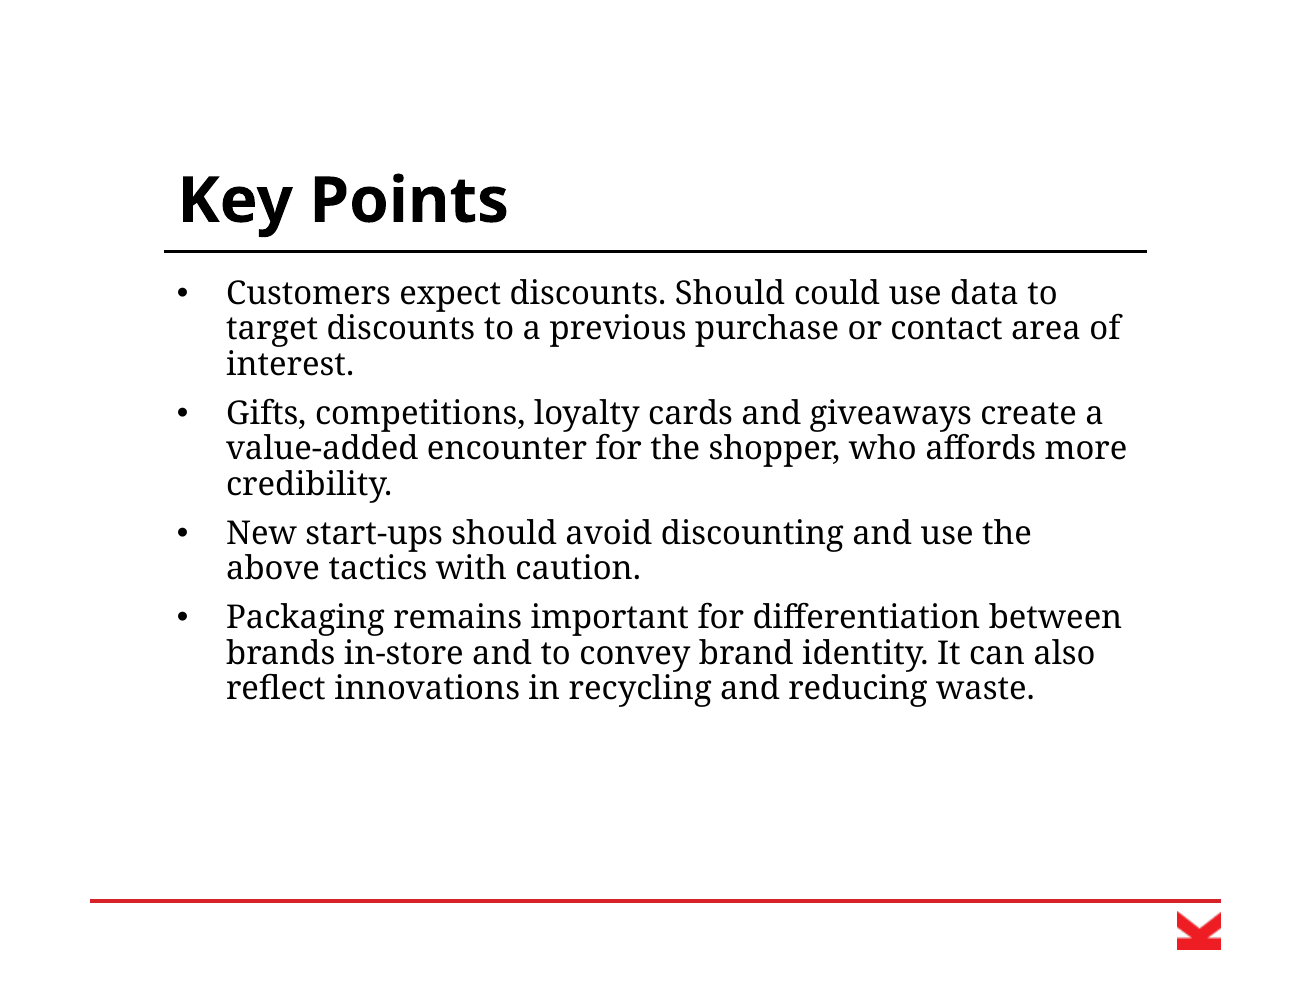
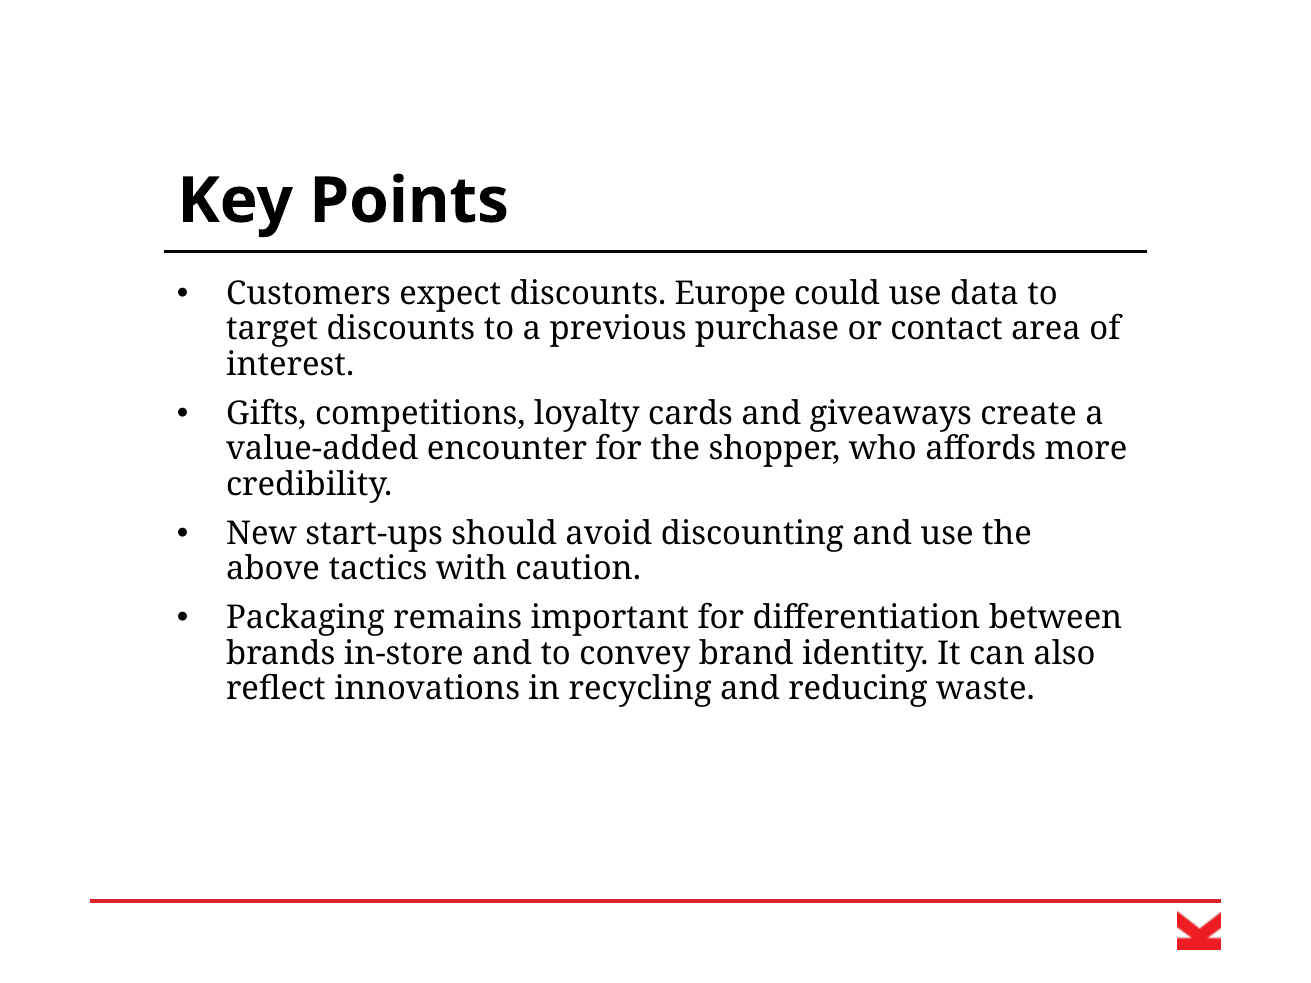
discounts Should: Should -> Europe (730, 294)
